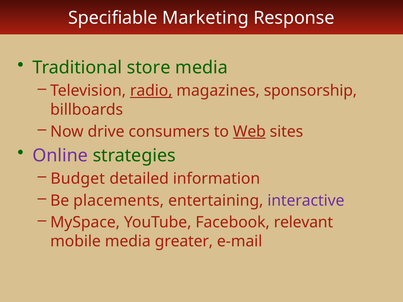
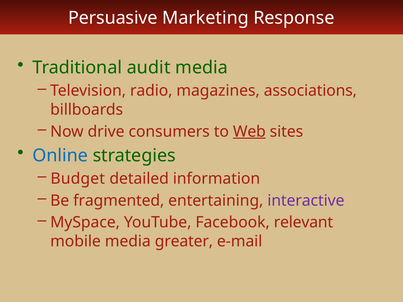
Specifiable: Specifiable -> Persuasive (113, 18)
store: store -> audit (149, 68)
radio underline: present -> none (151, 91)
sponsorship: sponsorship -> associations (310, 91)
Online colour: purple -> blue (60, 156)
placements: placements -> fragmented (119, 201)
